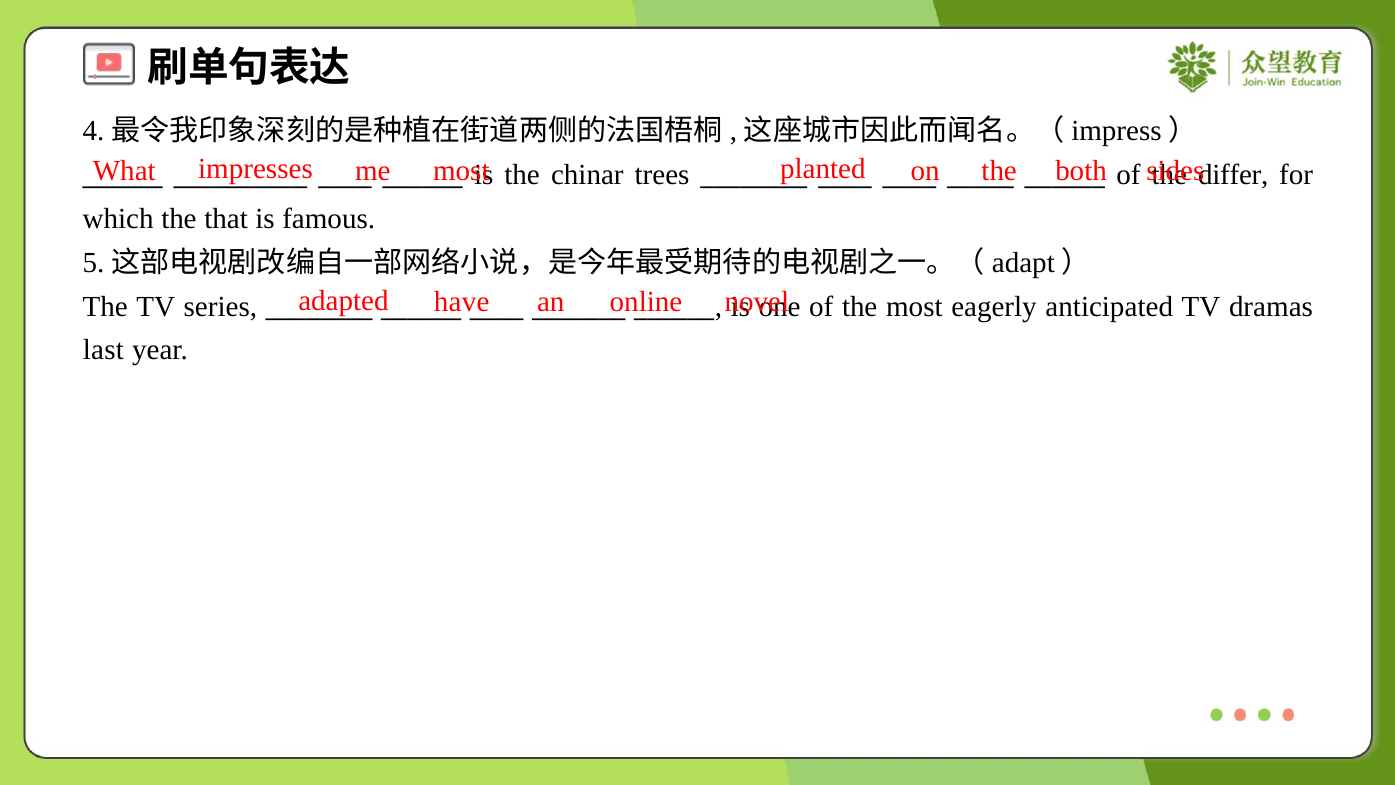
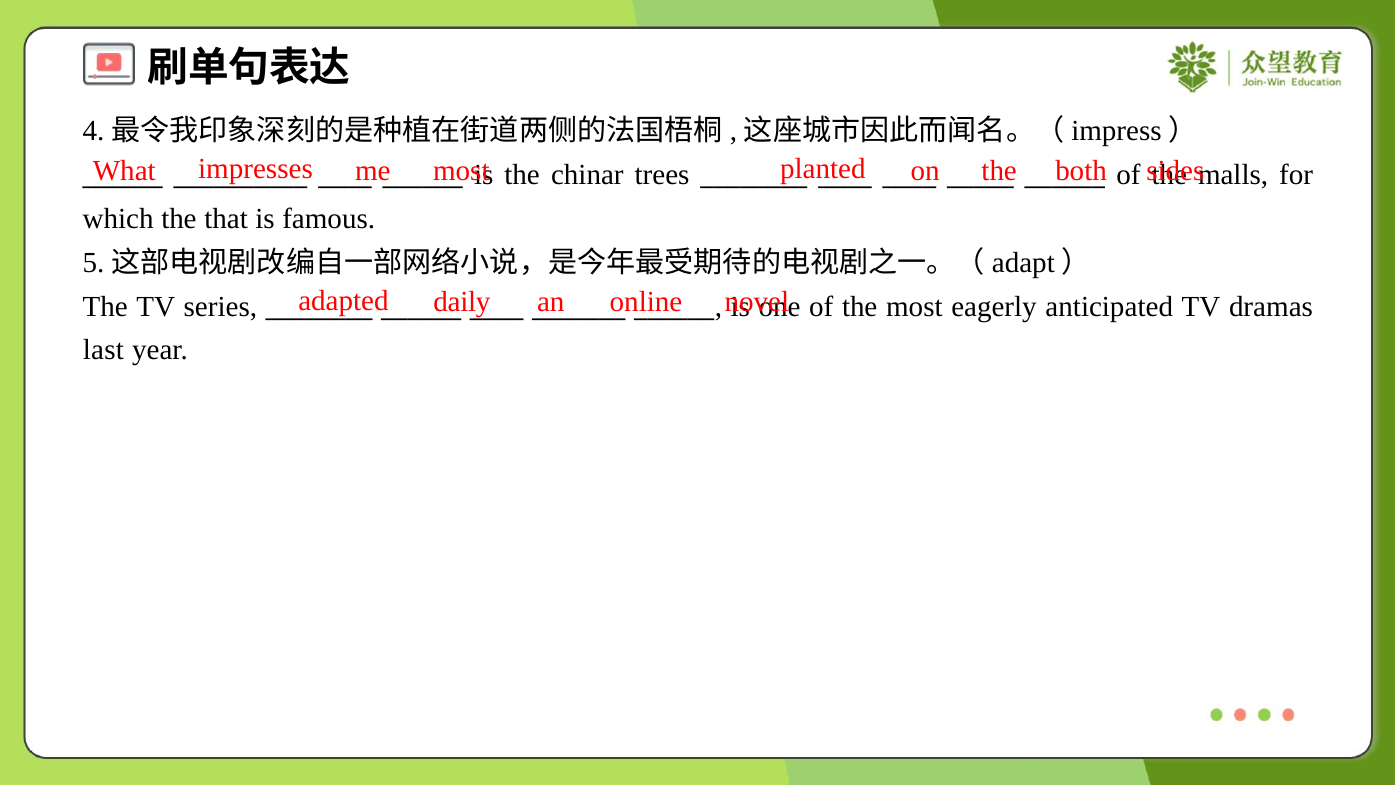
differ: differ -> malls (1233, 175)
have: have -> daily (462, 302)
